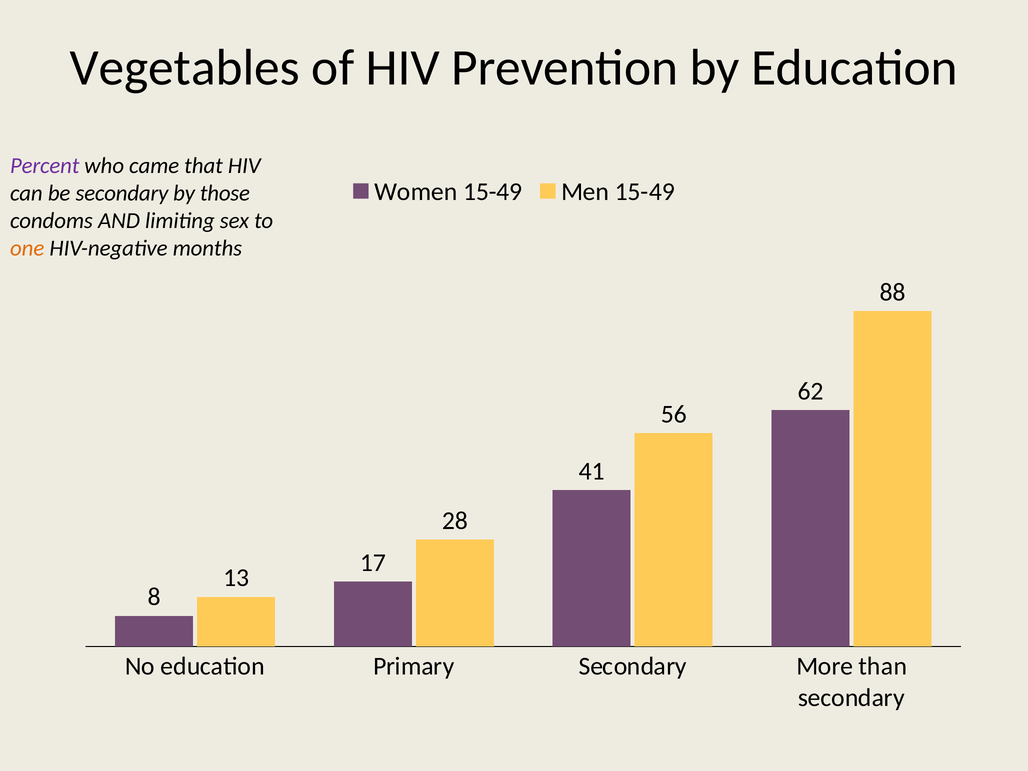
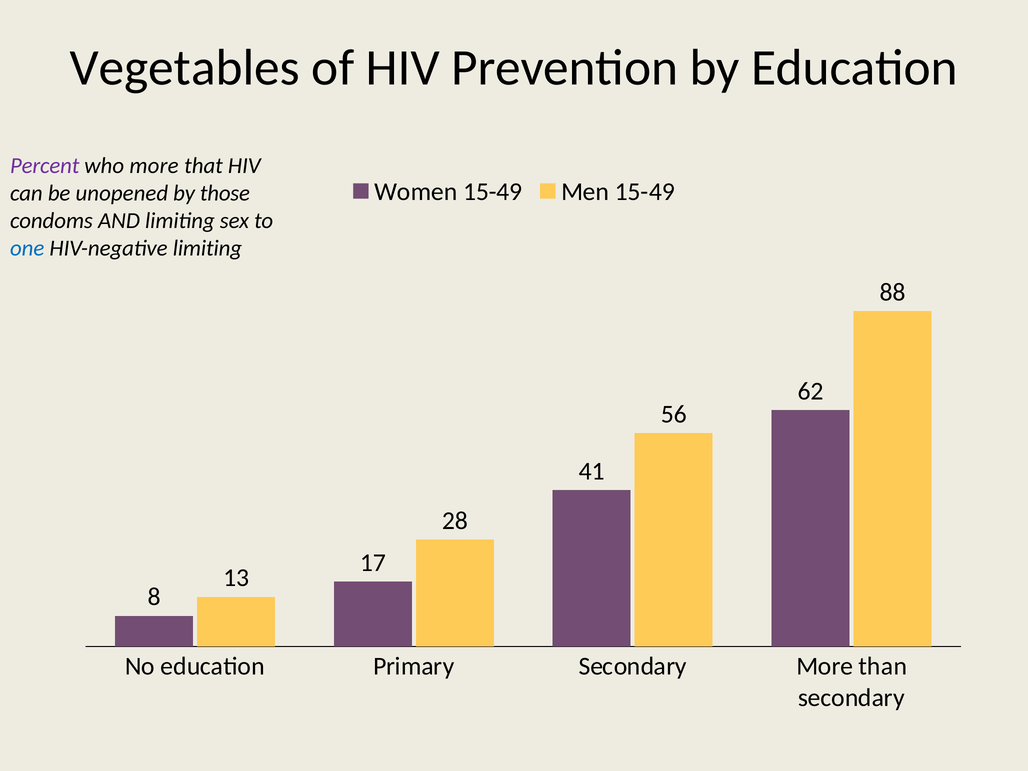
who came: came -> more (154, 166)
be secondary: secondary -> unopened (122, 193)
one colour: orange -> blue (27, 248)
HIV-negative months: months -> limiting (207, 248)
